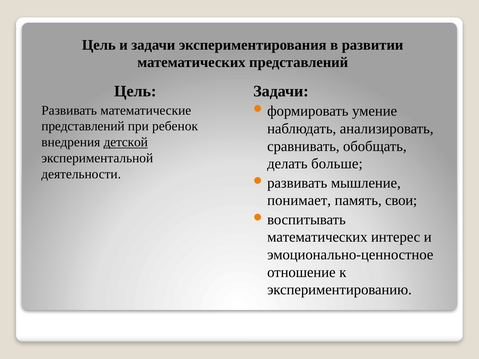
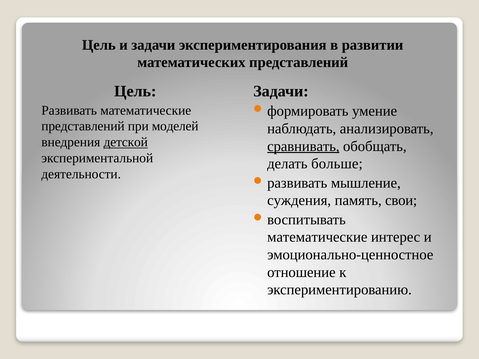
ребенок: ребенок -> моделей (175, 126)
сравнивать underline: none -> present (303, 146)
понимает: понимает -> суждения (299, 201)
математических: математических -> математические (317, 237)
